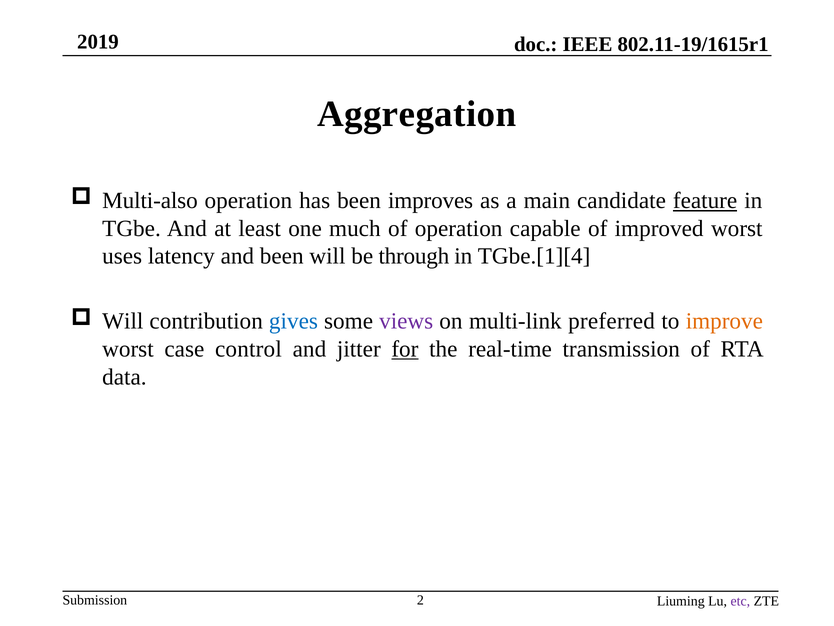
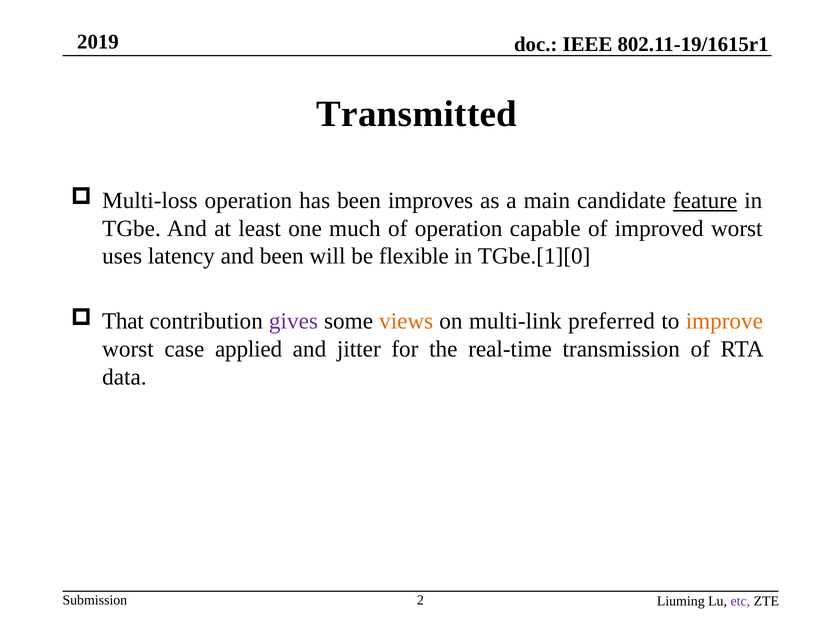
Aggregation: Aggregation -> Transmitted (417, 114)
Multi-also: Multi-also -> Multi-loss (150, 200)
through: through -> flexible (414, 256)
TGbe.[1][4: TGbe.[1][4 -> TGbe.[1][0 (534, 256)
Will: Will -> That (123, 321)
gives colour: blue -> purple (293, 321)
views colour: purple -> orange (406, 321)
control: control -> applied (249, 349)
for underline: present -> none (405, 349)
